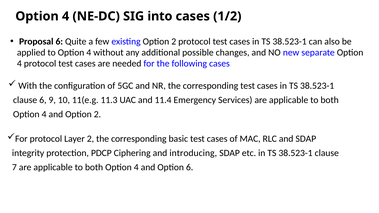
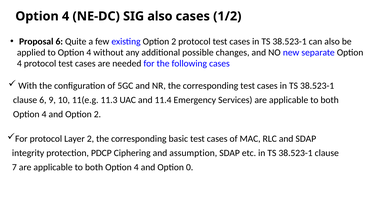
SIG into: into -> also (160, 16)
introducing: introducing -> assumption (193, 153)
Option 6: 6 -> 0 (190, 167)
